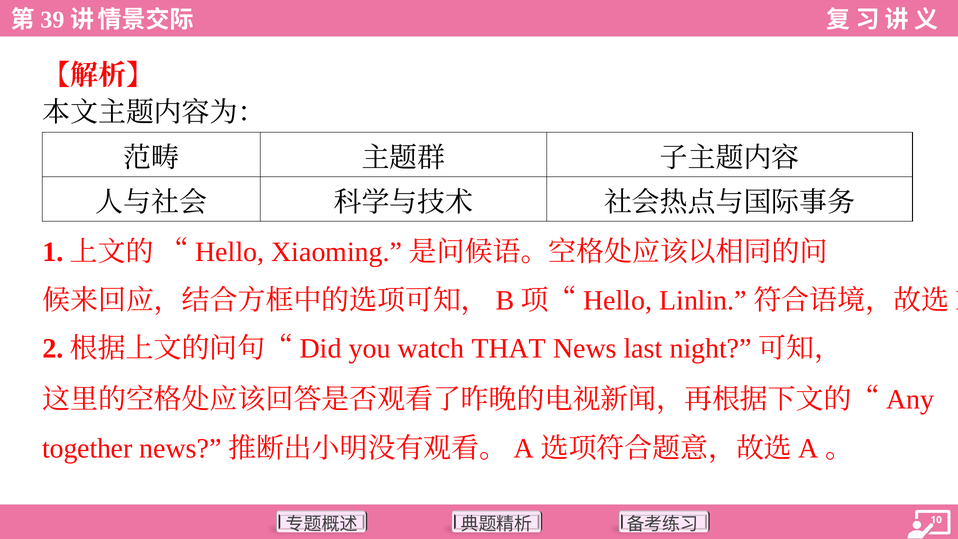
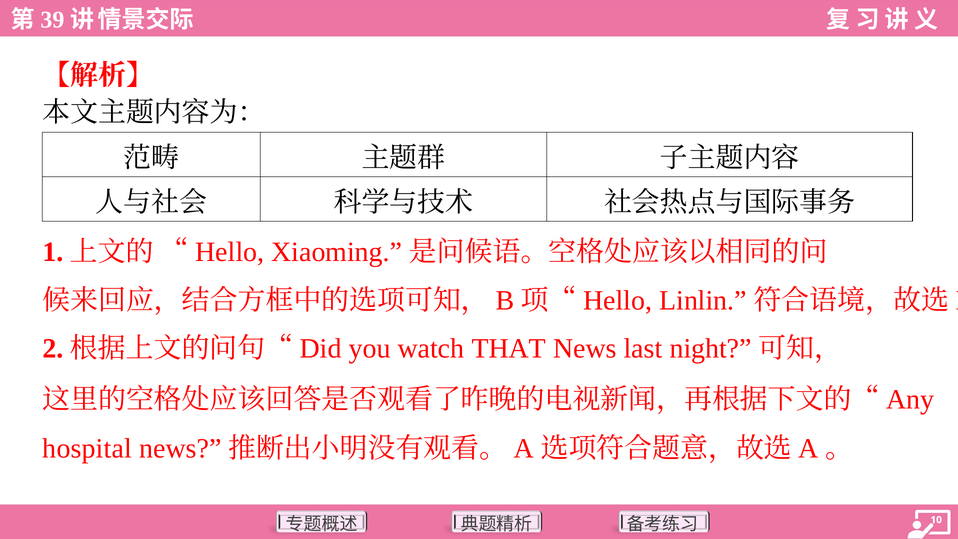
together: together -> hospital (87, 448)
